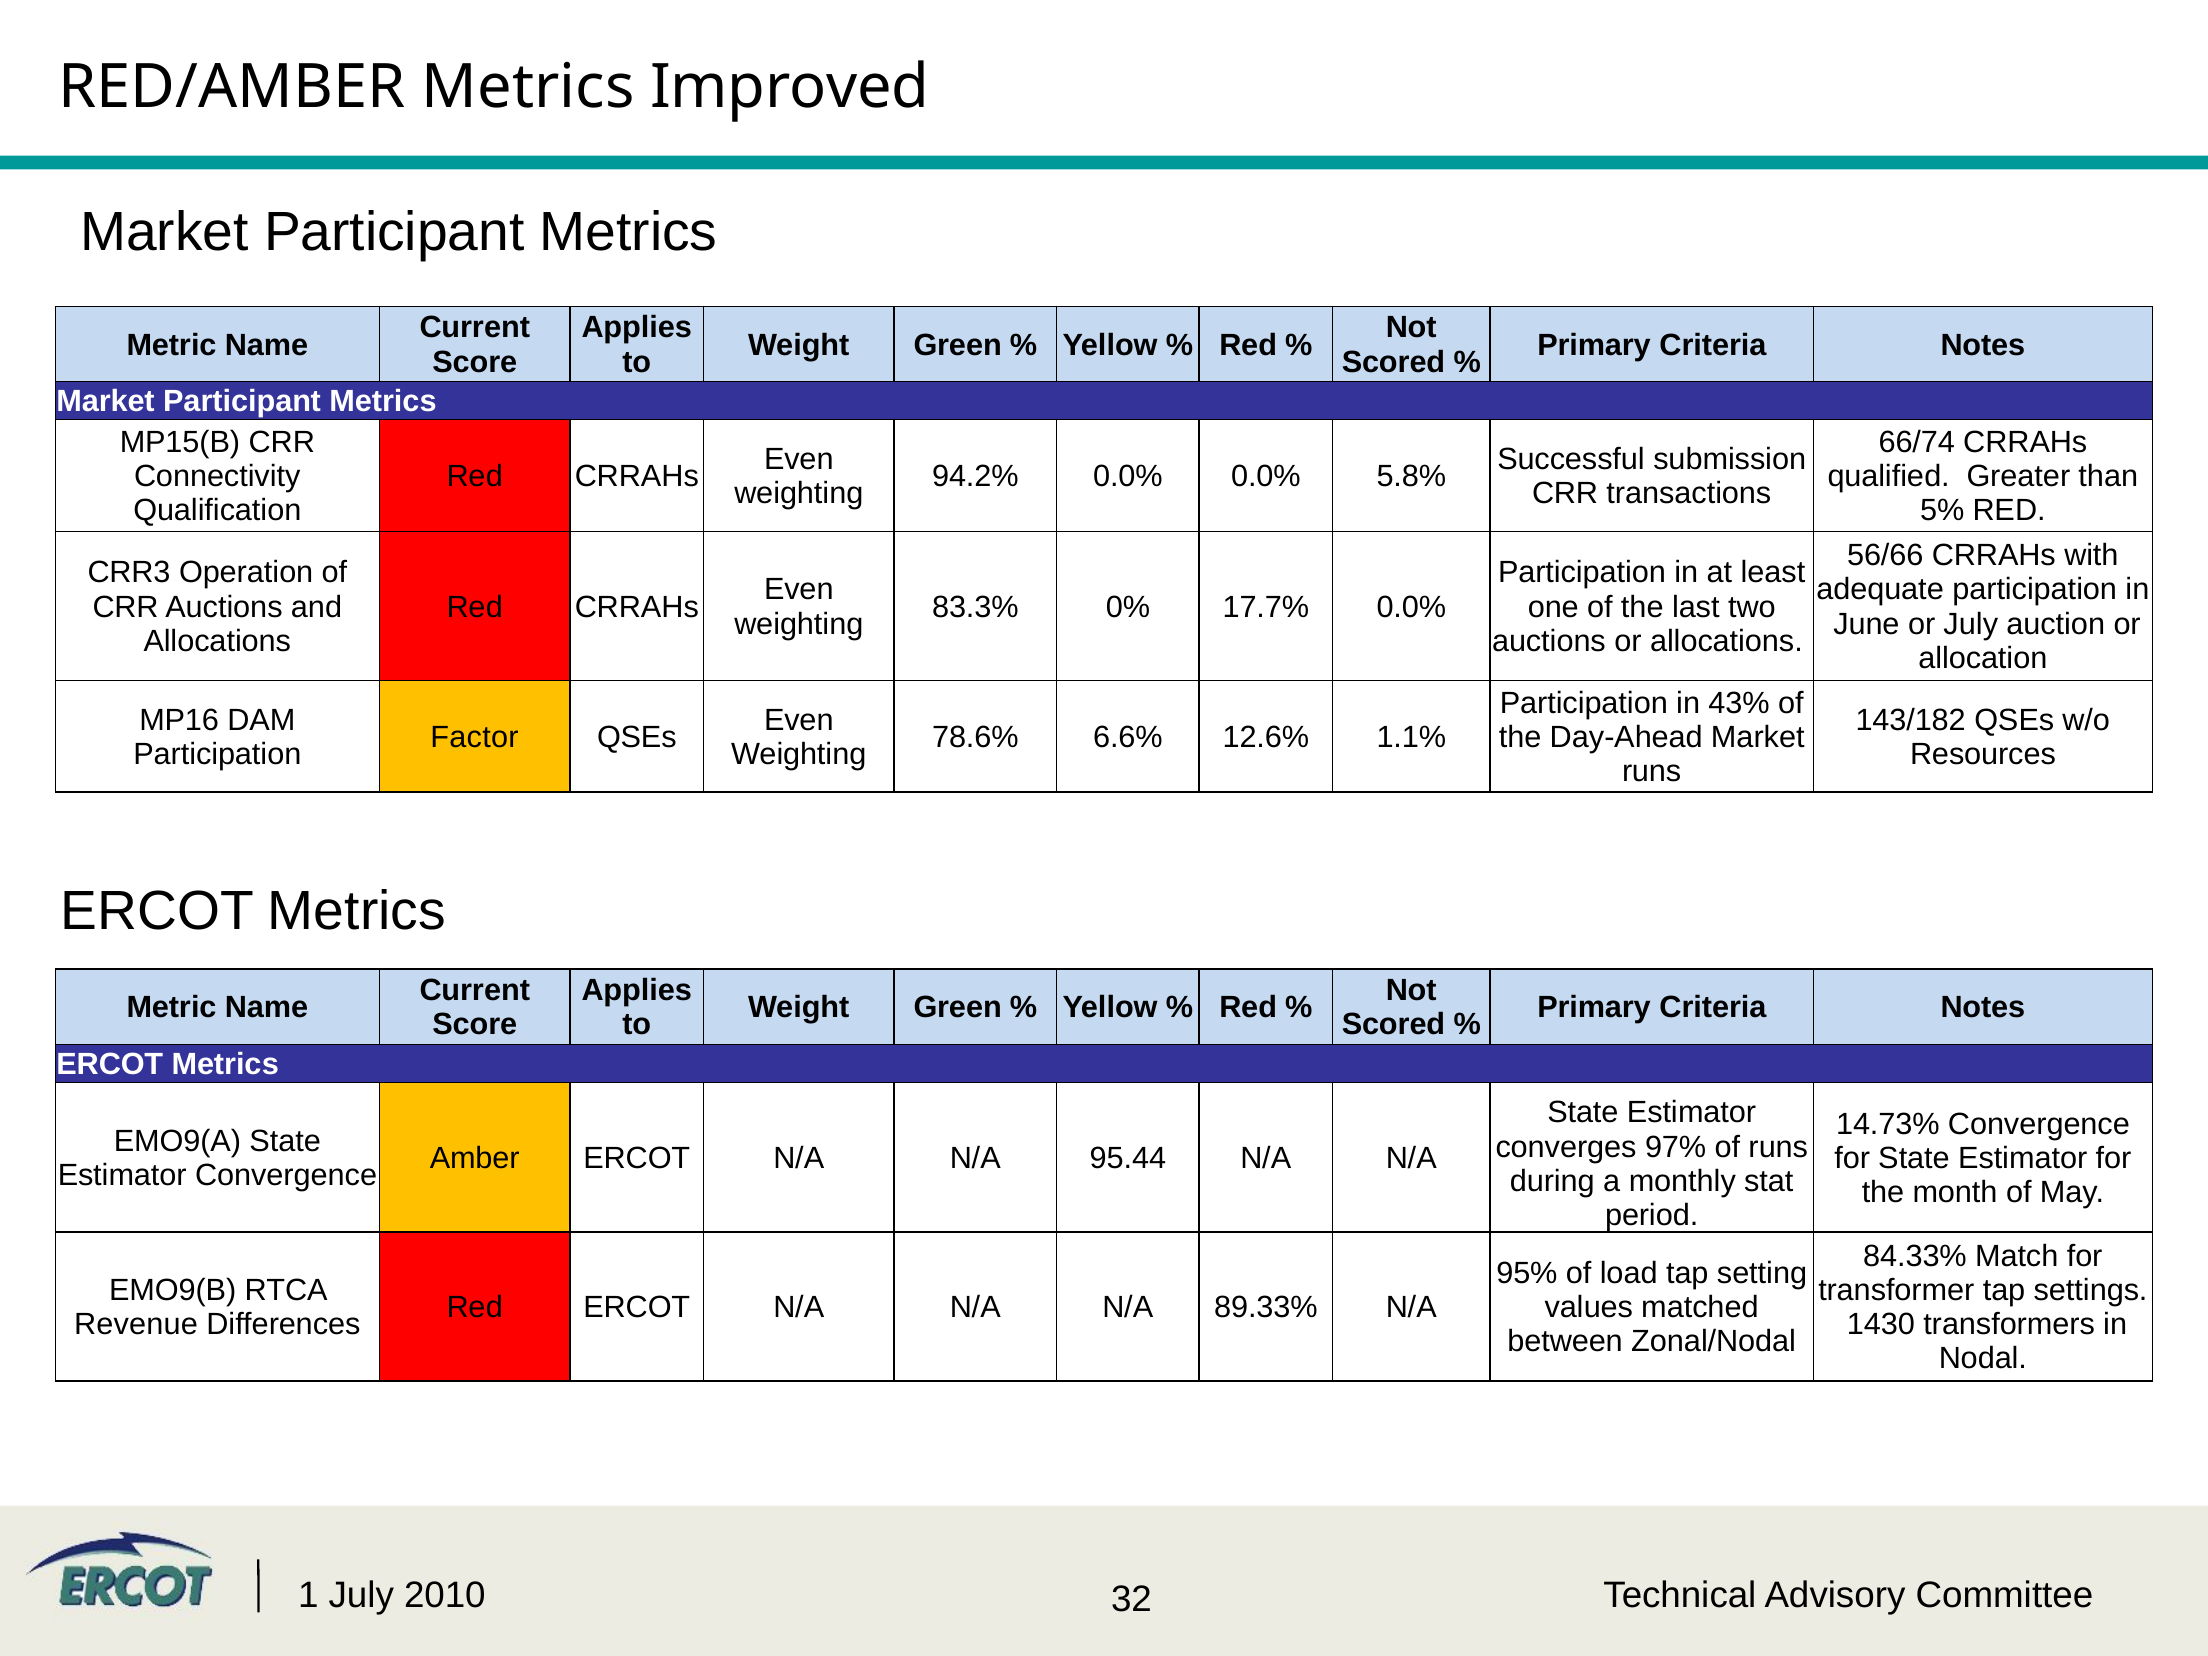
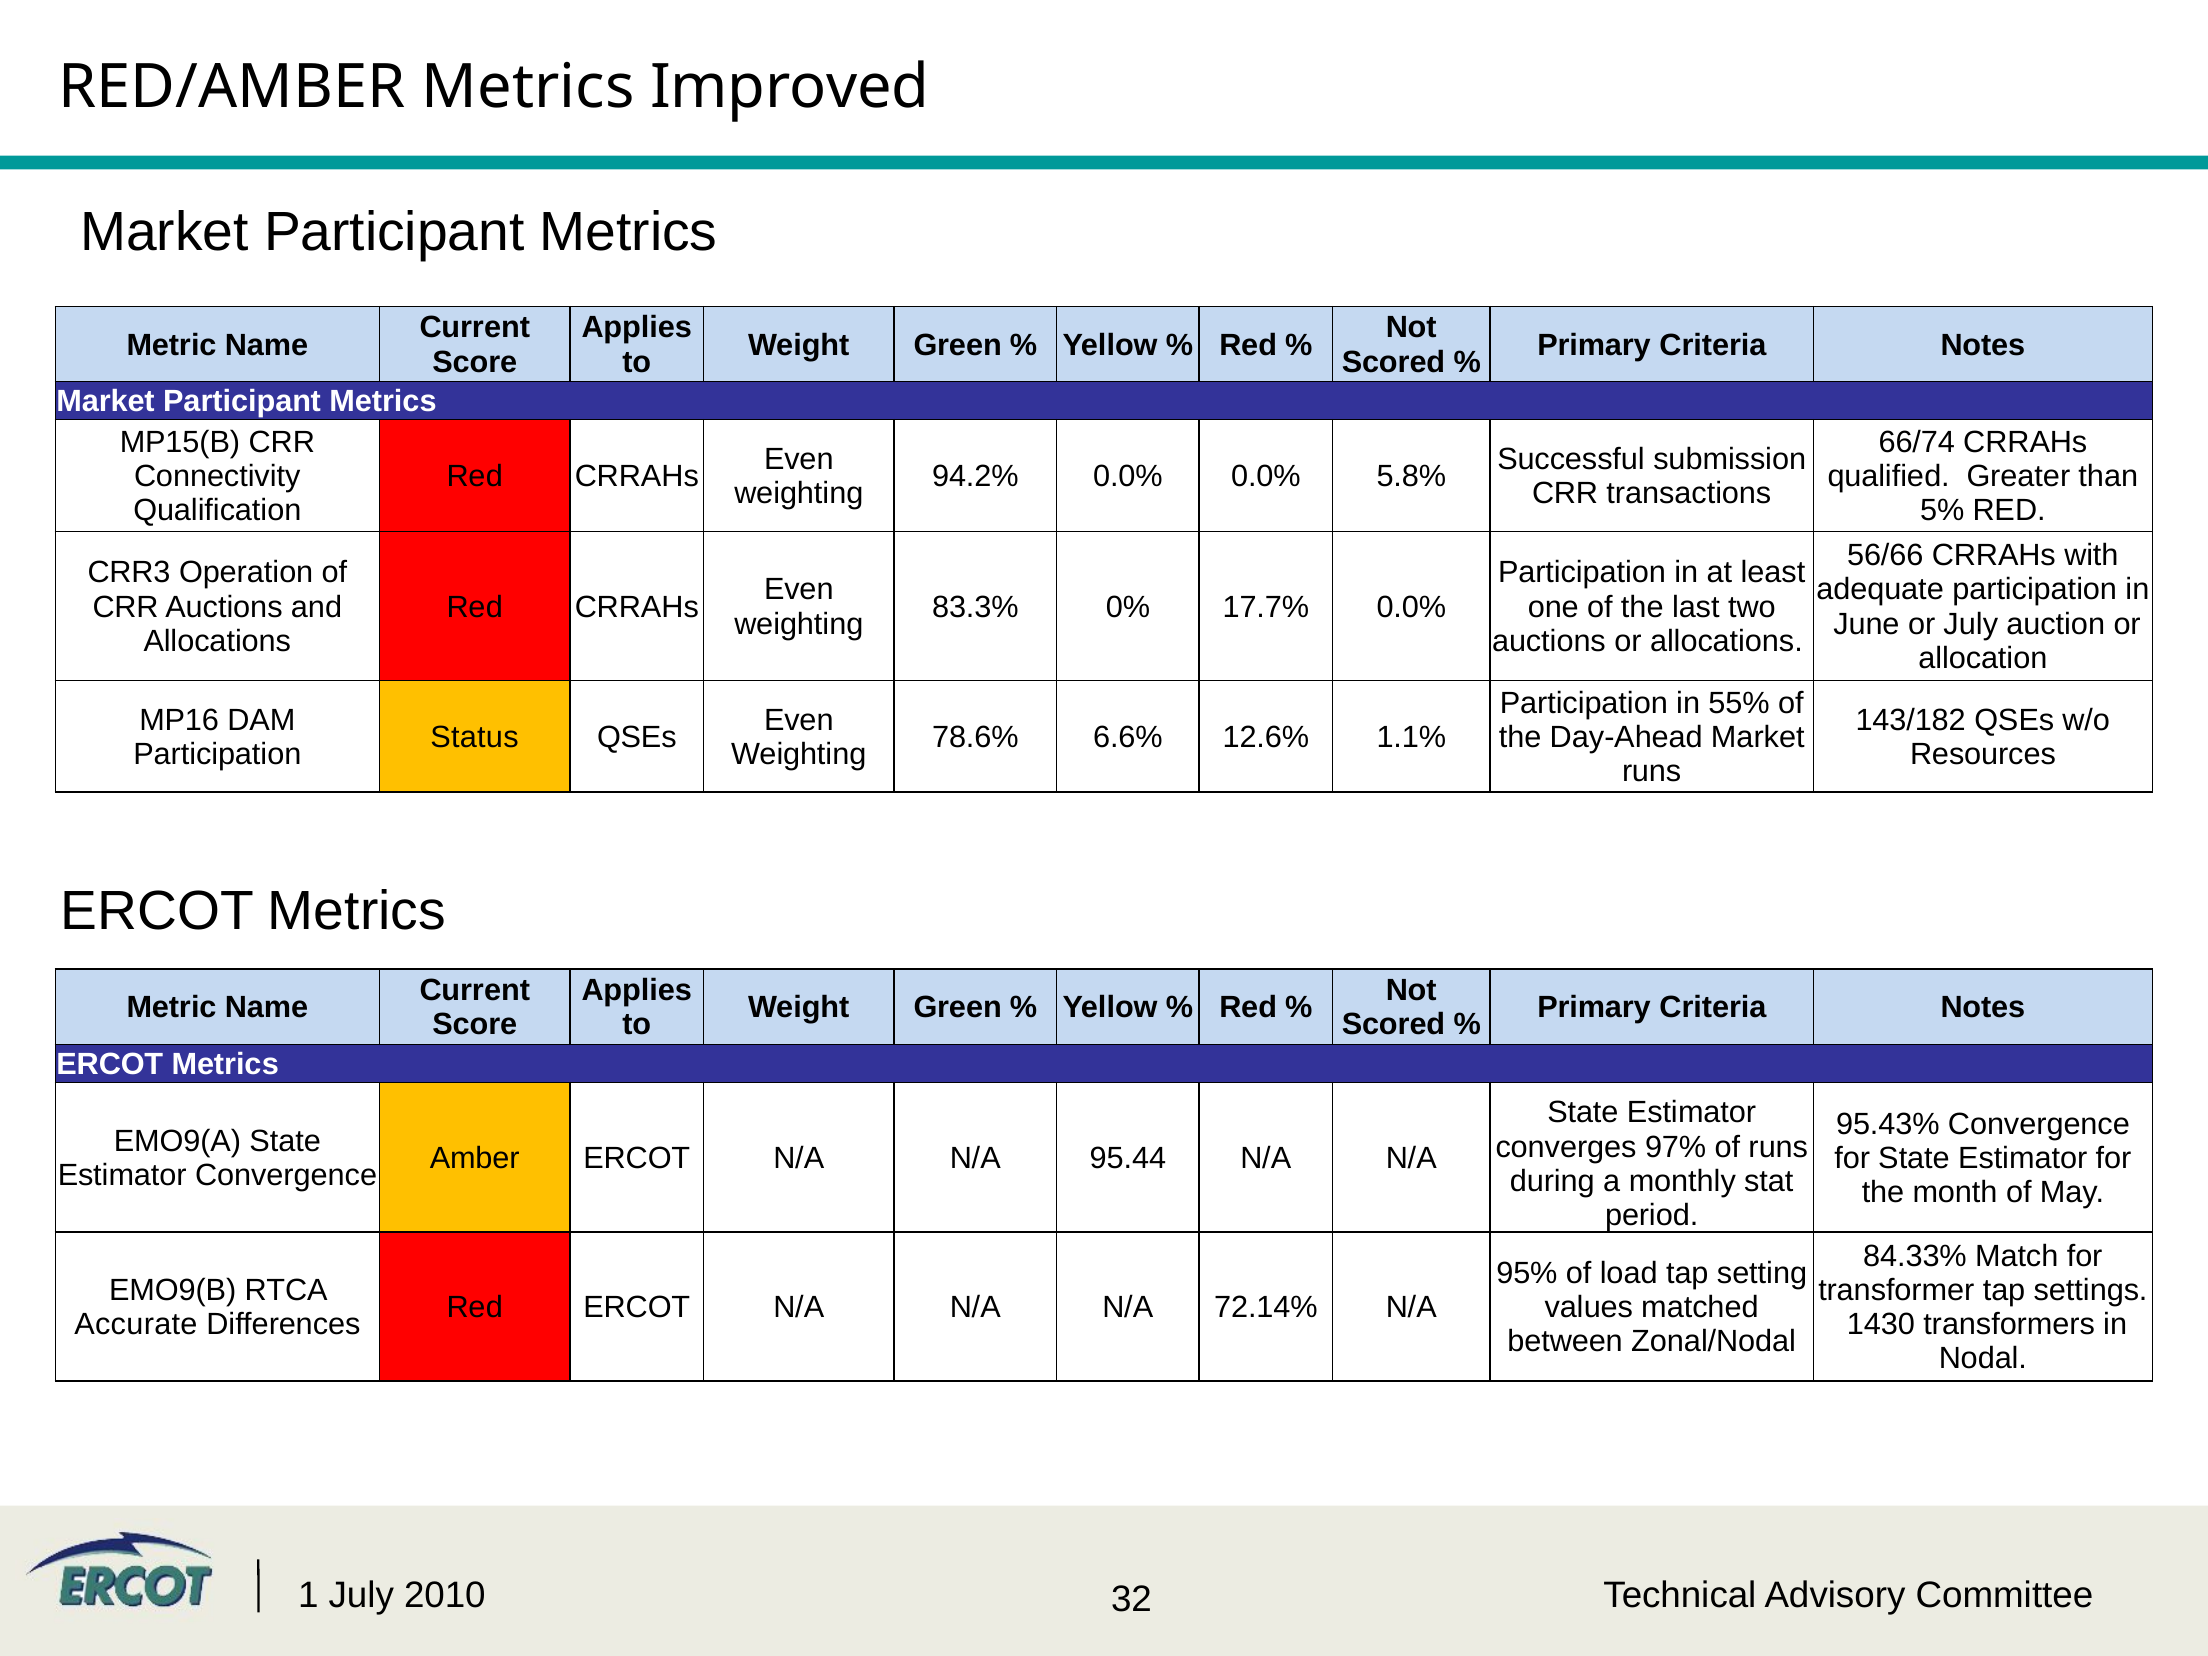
43%: 43% -> 55% (1739, 703)
Factor: Factor -> Status (474, 737)
14.73%: 14.73% -> 95.43% (1888, 1124)
89.33%: 89.33% -> 72.14% (1266, 1307)
Revenue: Revenue -> Accurate (136, 1325)
